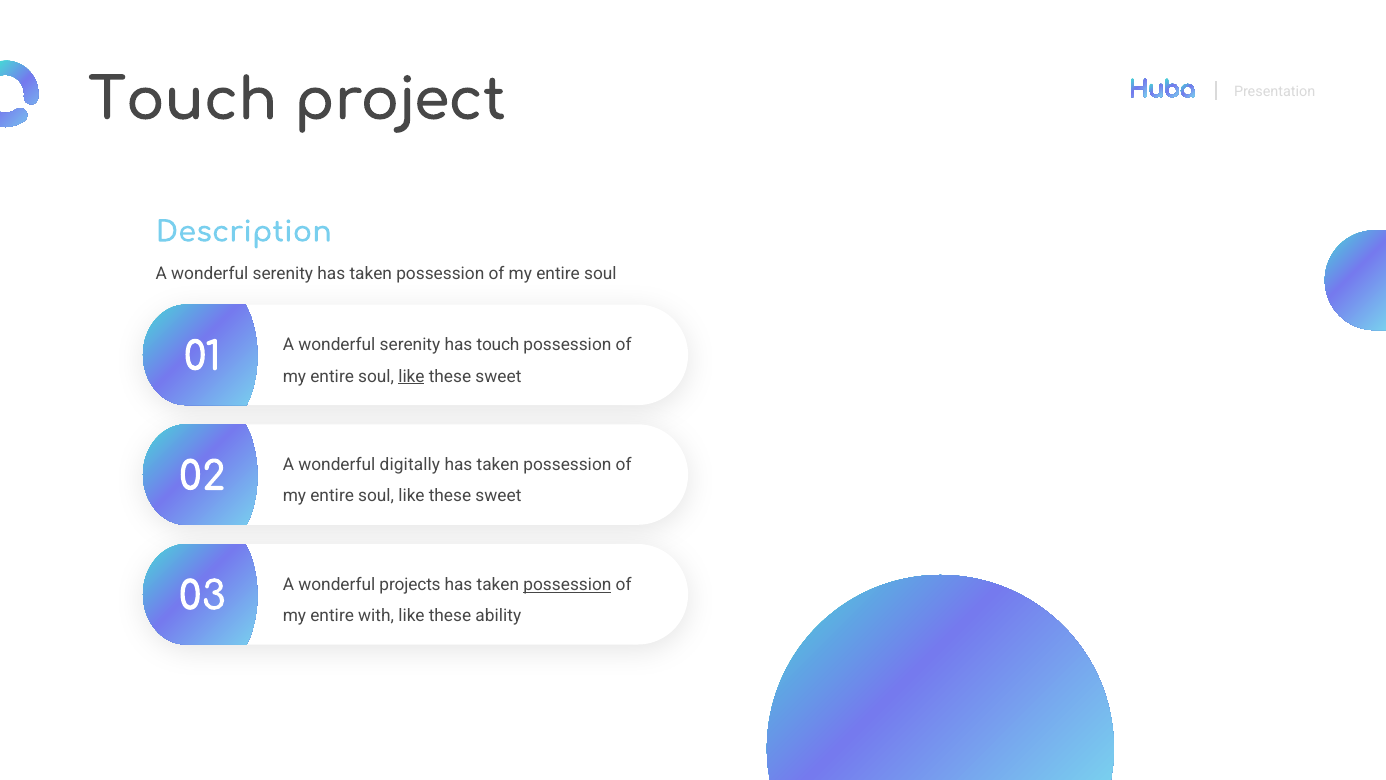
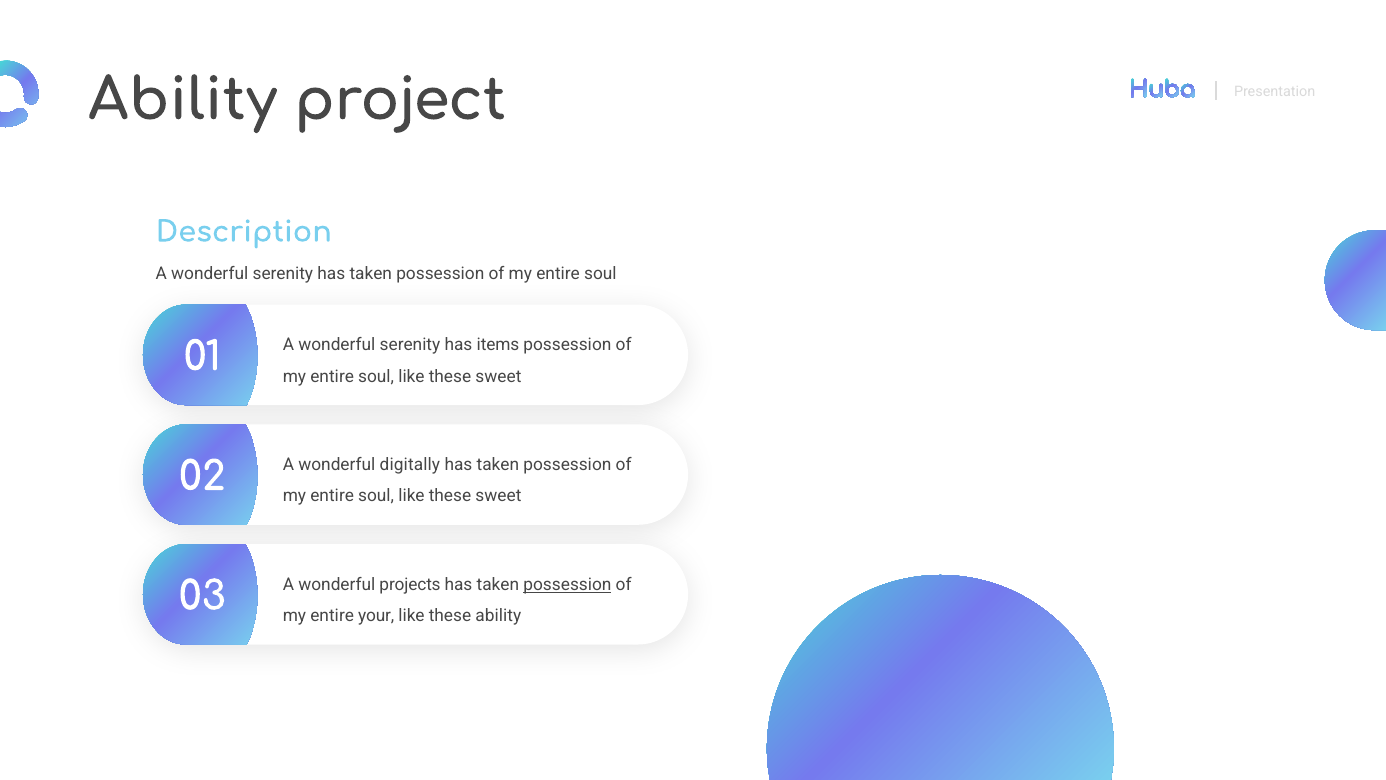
Touch: Touch -> Ability (183, 100)
has touch: touch -> items (498, 345)
like underline: present -> none (411, 376)
with: with -> your (376, 616)
